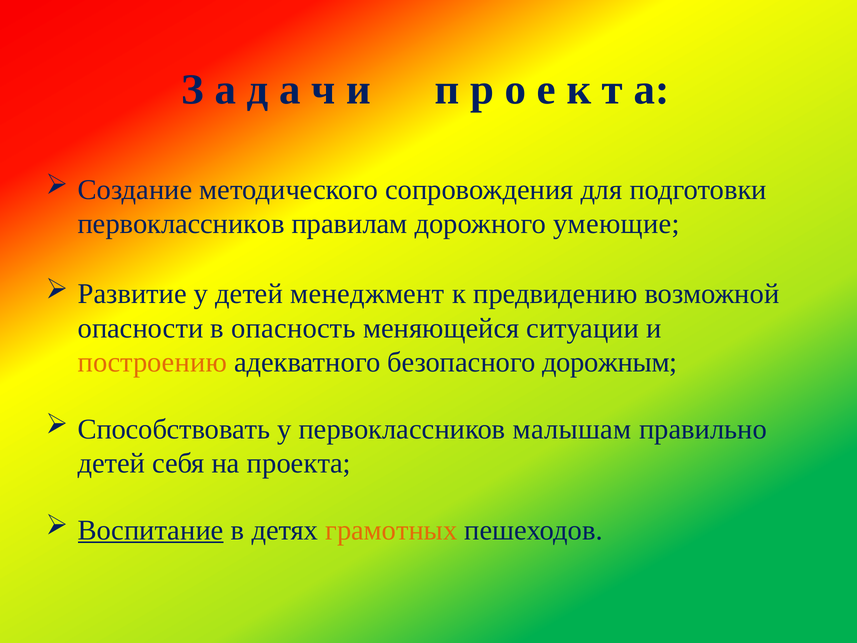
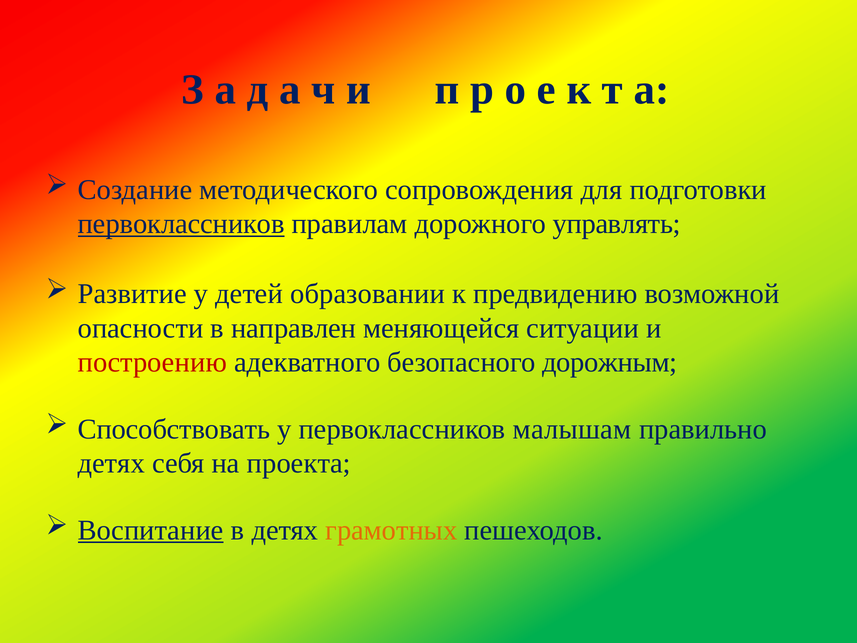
первоклассников underline: none -> present (181, 224)
умеющие: умеющие -> управлять (617, 224)
менеджмент: менеджмент -> образовании (368, 294)
опасность: опасность -> направлен (294, 328)
построению colour: orange -> red (152, 362)
детей: детей -> детях (111, 463)
